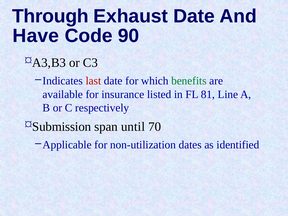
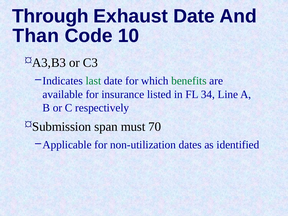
Have: Have -> Than (36, 36)
90: 90 -> 10 (129, 36)
last colour: red -> green (93, 81)
81: 81 -> 34 (208, 94)
until: until -> must (133, 127)
